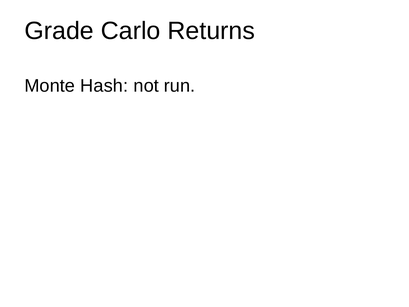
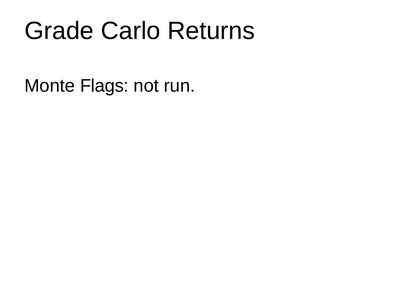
Hash: Hash -> Flags (104, 86)
